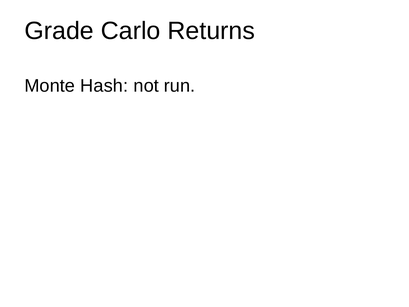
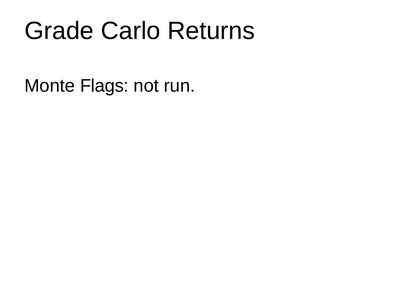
Hash: Hash -> Flags (104, 86)
